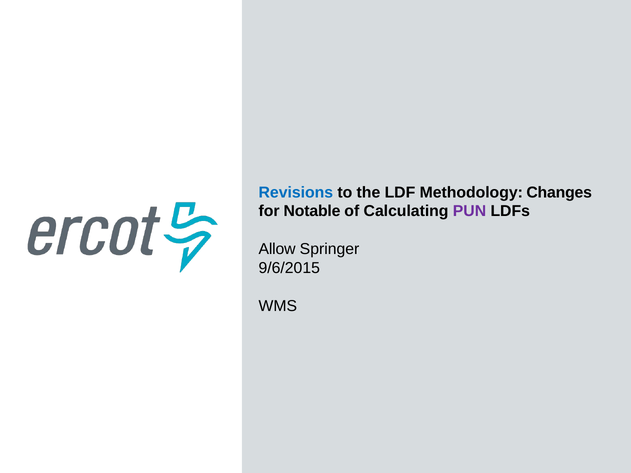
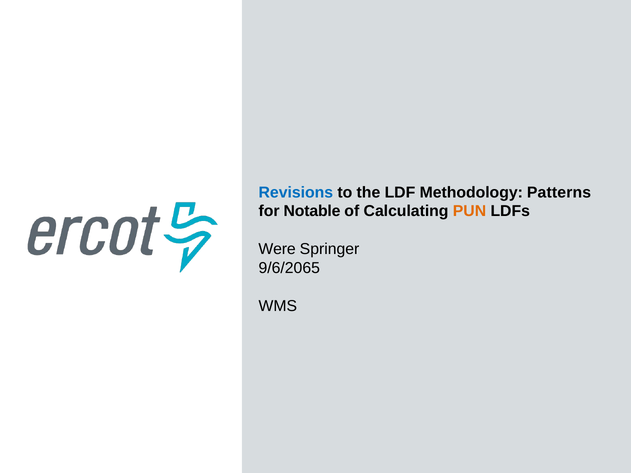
Changes: Changes -> Patterns (559, 192)
PUN colour: purple -> orange (469, 211)
Allow: Allow -> Were (277, 249)
9/6/2015: 9/6/2015 -> 9/6/2065 (289, 268)
